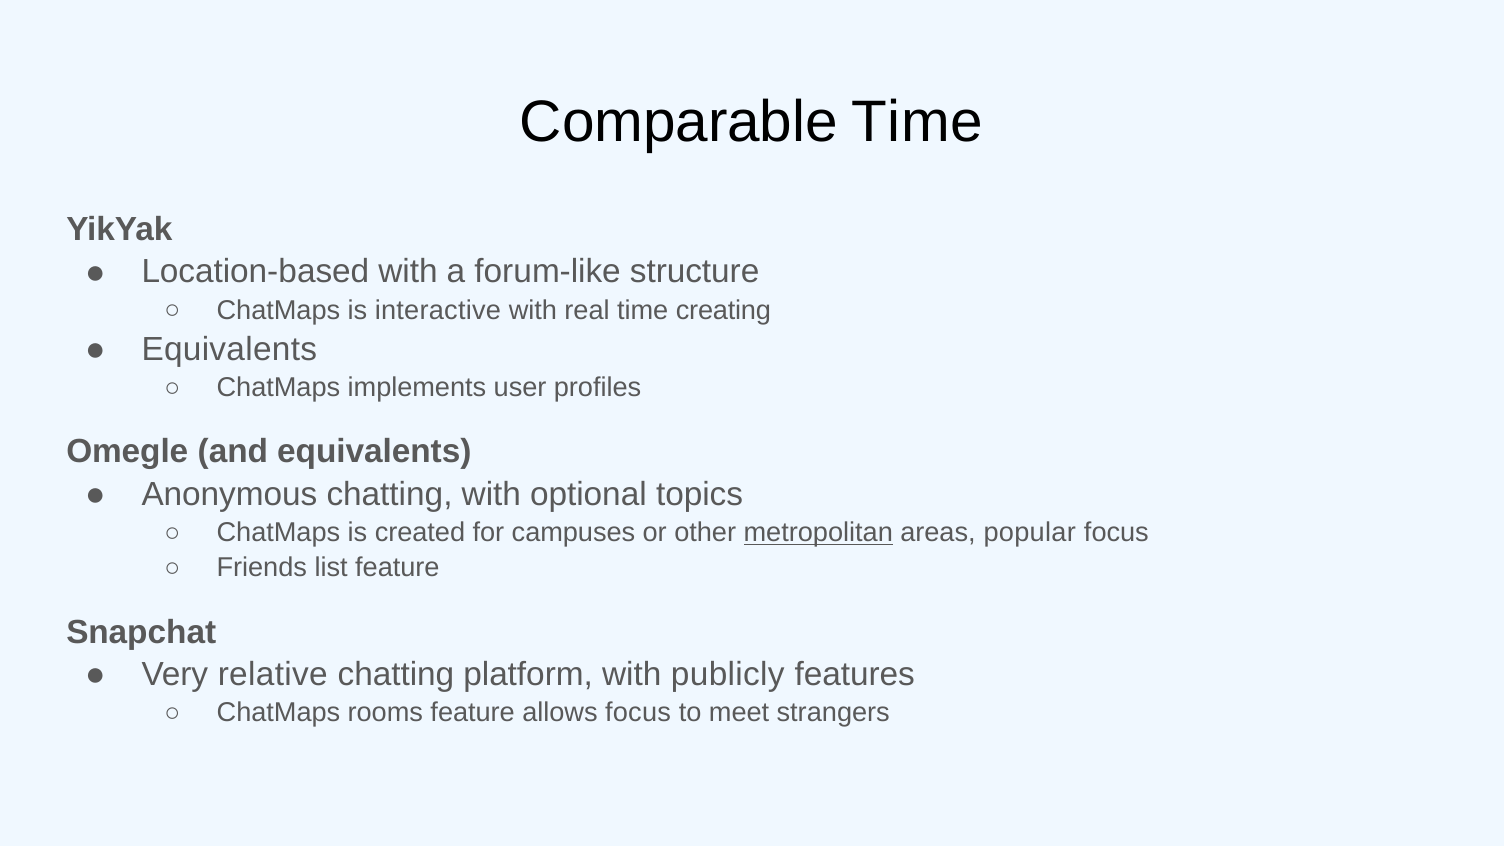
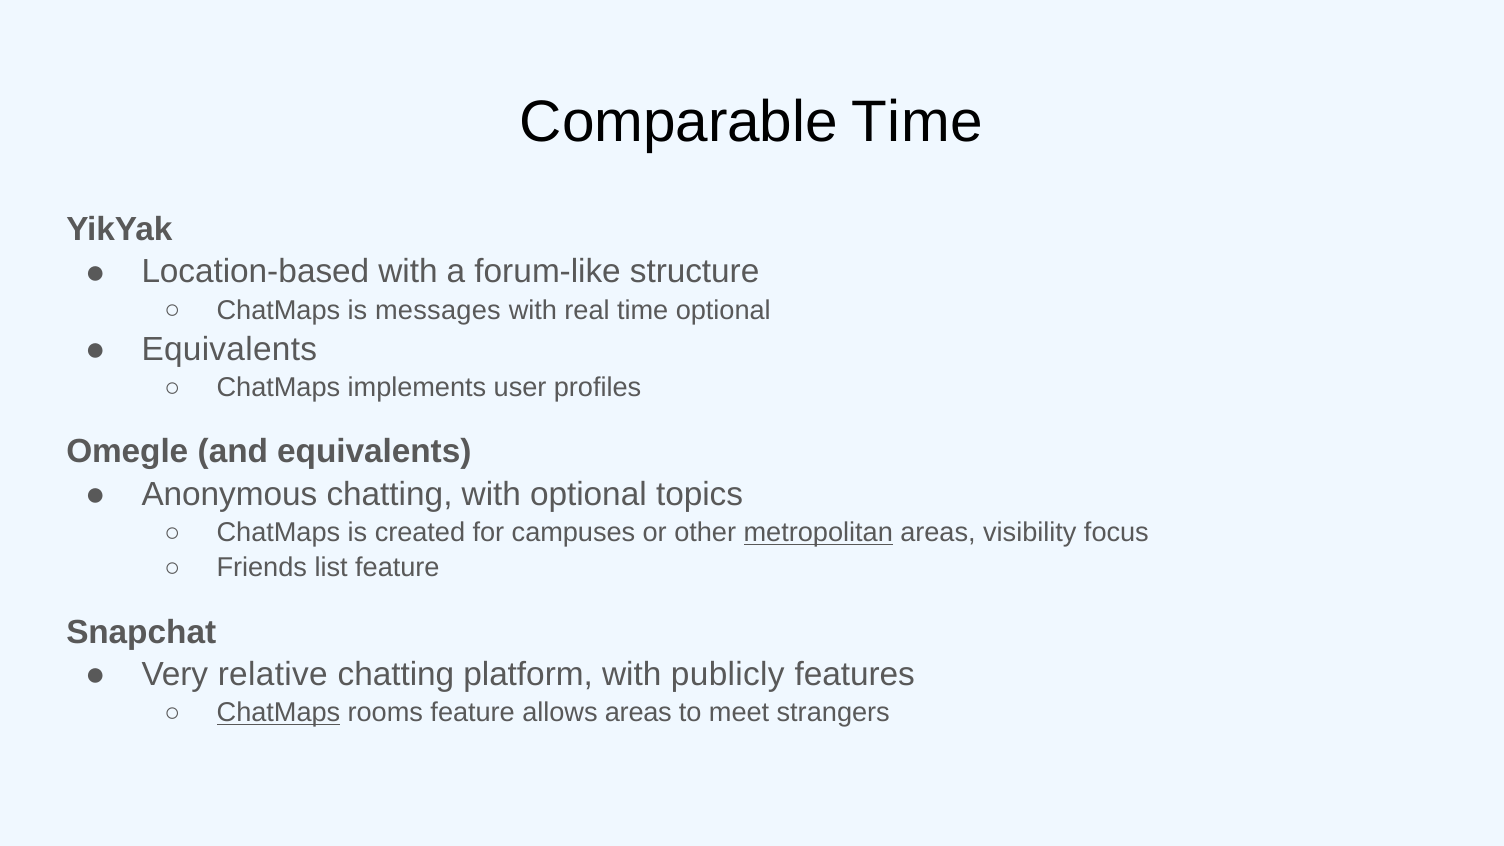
interactive: interactive -> messages (438, 310)
time creating: creating -> optional (723, 310)
popular: popular -> visibility (1030, 533)
ChatMaps underline: none -> present (278, 713)
allows focus: focus -> areas (638, 713)
